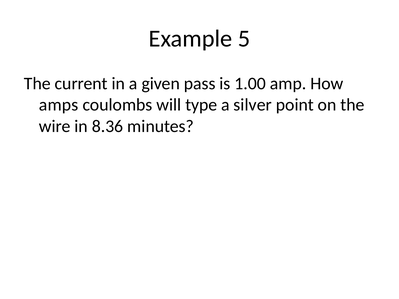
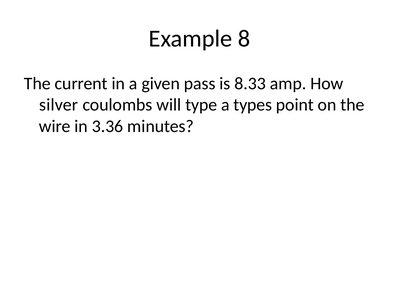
5: 5 -> 8 (244, 39)
1.00: 1.00 -> 8.33 (250, 84)
amps: amps -> silver (59, 105)
silver: silver -> types (253, 105)
8.36: 8.36 -> 3.36 (108, 126)
